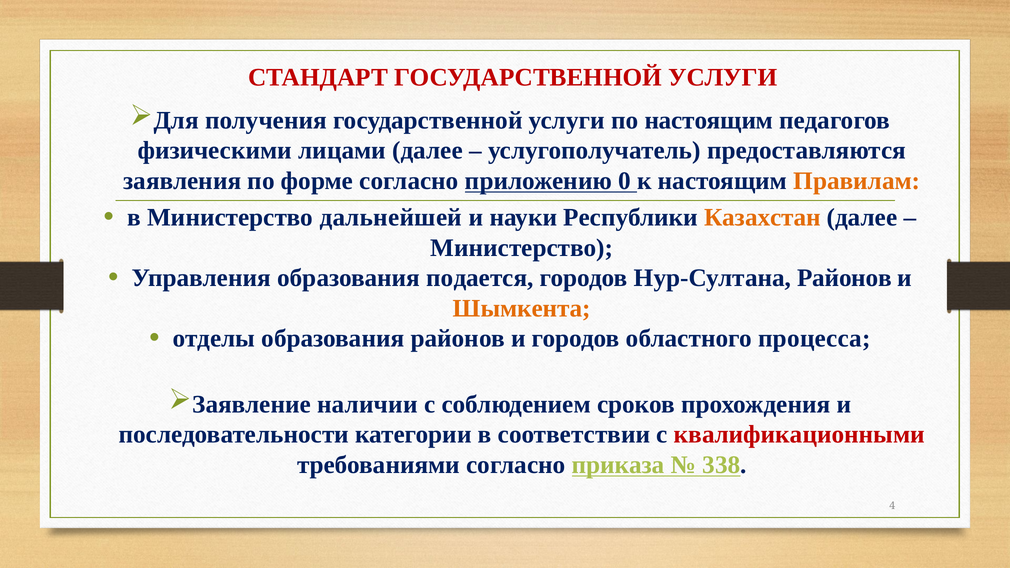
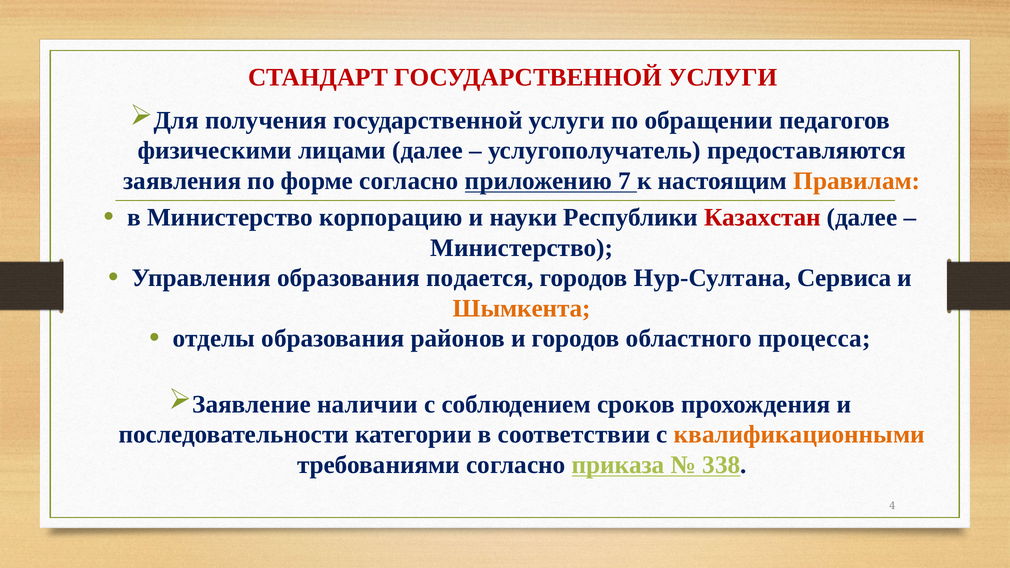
по настоящим: настоящим -> обращении (709, 120)
0: 0 -> 7 (624, 181)
дальнейшей: дальнейшей -> корпорацию (391, 217)
Казахстан colour: orange -> red (762, 217)
Нур-Султана Районов: Районов -> Сервиса (844, 278)
квалификационными colour: red -> orange (799, 435)
